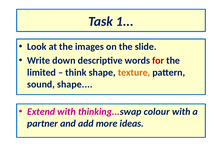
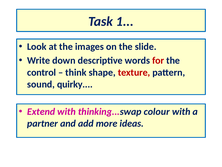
limited: limited -> control (42, 72)
texture colour: orange -> red (134, 72)
sound shape: shape -> quirky (75, 84)
